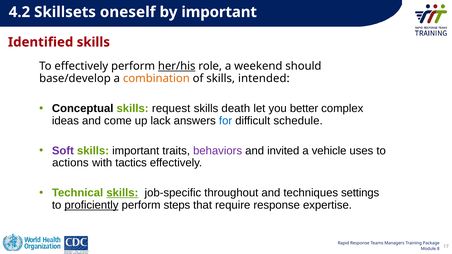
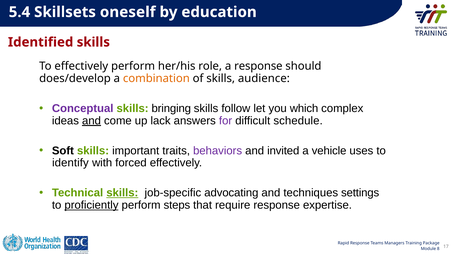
4.2: 4.2 -> 5.4 (19, 12)
by important: important -> education (219, 12)
her/his underline: present -> none (177, 66)
a weekend: weekend -> response (258, 66)
base/develop: base/develop -> does/develop (75, 79)
intended: intended -> audience (264, 79)
Conceptual colour: black -> purple (83, 109)
request: request -> bringing (171, 109)
death: death -> follow (236, 109)
better: better -> which (304, 109)
and underline: none -> present (91, 121)
for colour: blue -> purple (226, 121)
Soft colour: purple -> black (63, 151)
actions: actions -> identify (70, 163)
tactics: tactics -> forced (131, 163)
throughout: throughout -> advocating (231, 193)
